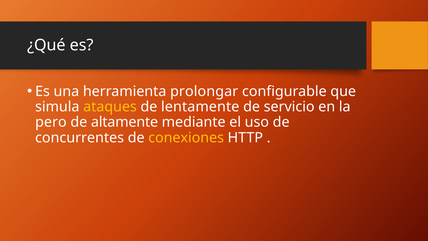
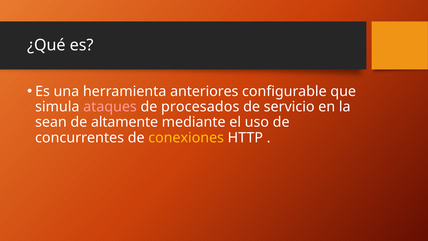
prolongar: prolongar -> anteriores (204, 91)
ataques colour: yellow -> pink (110, 107)
lentamente: lentamente -> procesados (200, 107)
pero: pero -> sean (51, 122)
